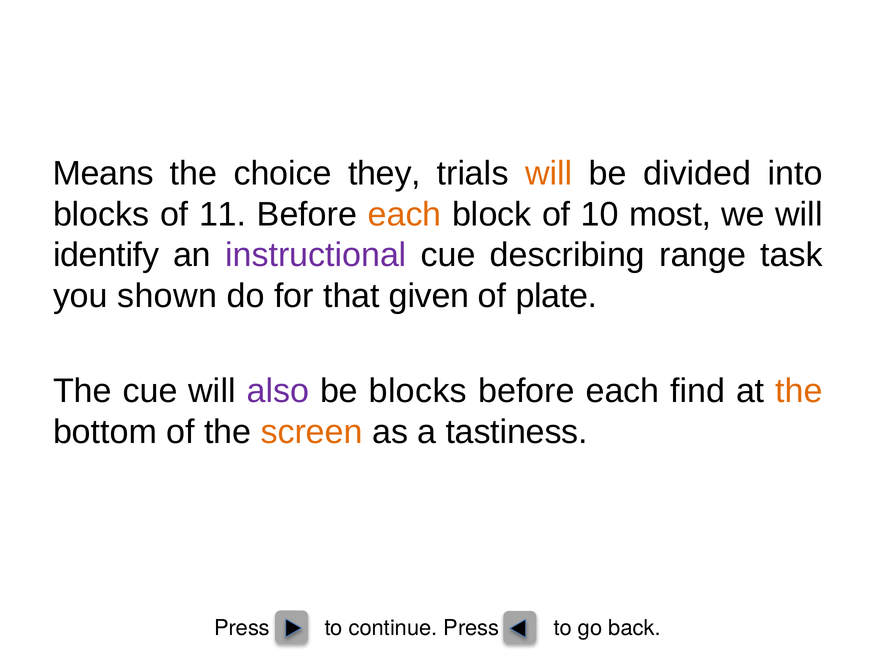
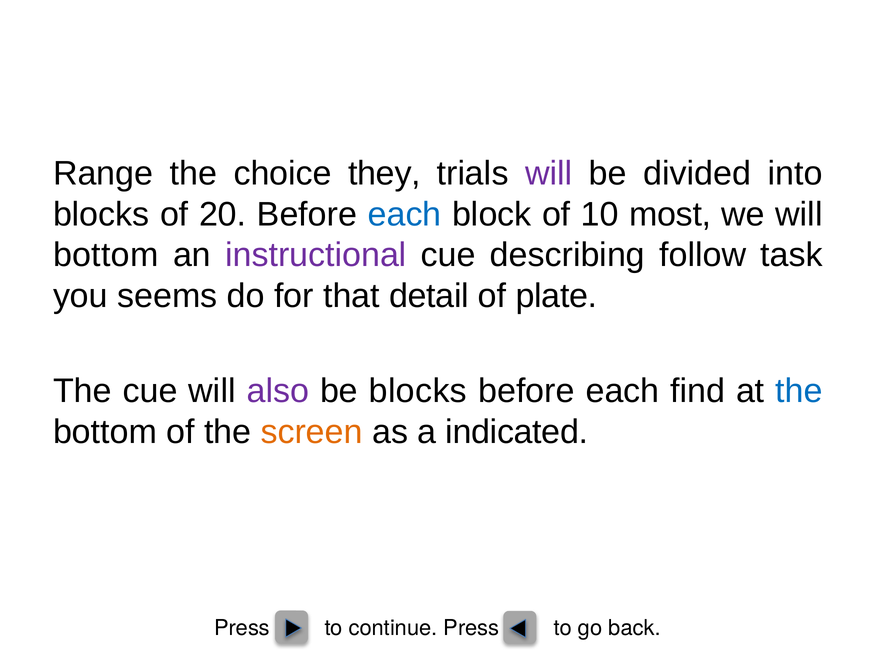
Means: Means -> Range (103, 174)
will colour: orange -> purple (549, 174)
11: 11 -> 20 (223, 214)
each colour: orange -> blue (405, 214)
identify: identify -> bottom (106, 255)
range: range -> follow (703, 255)
shown: shown -> seems (167, 296)
given: given -> detail (429, 296)
the colour: orange -> blue (799, 391)
tastiness: tastiness -> indicated (517, 432)
